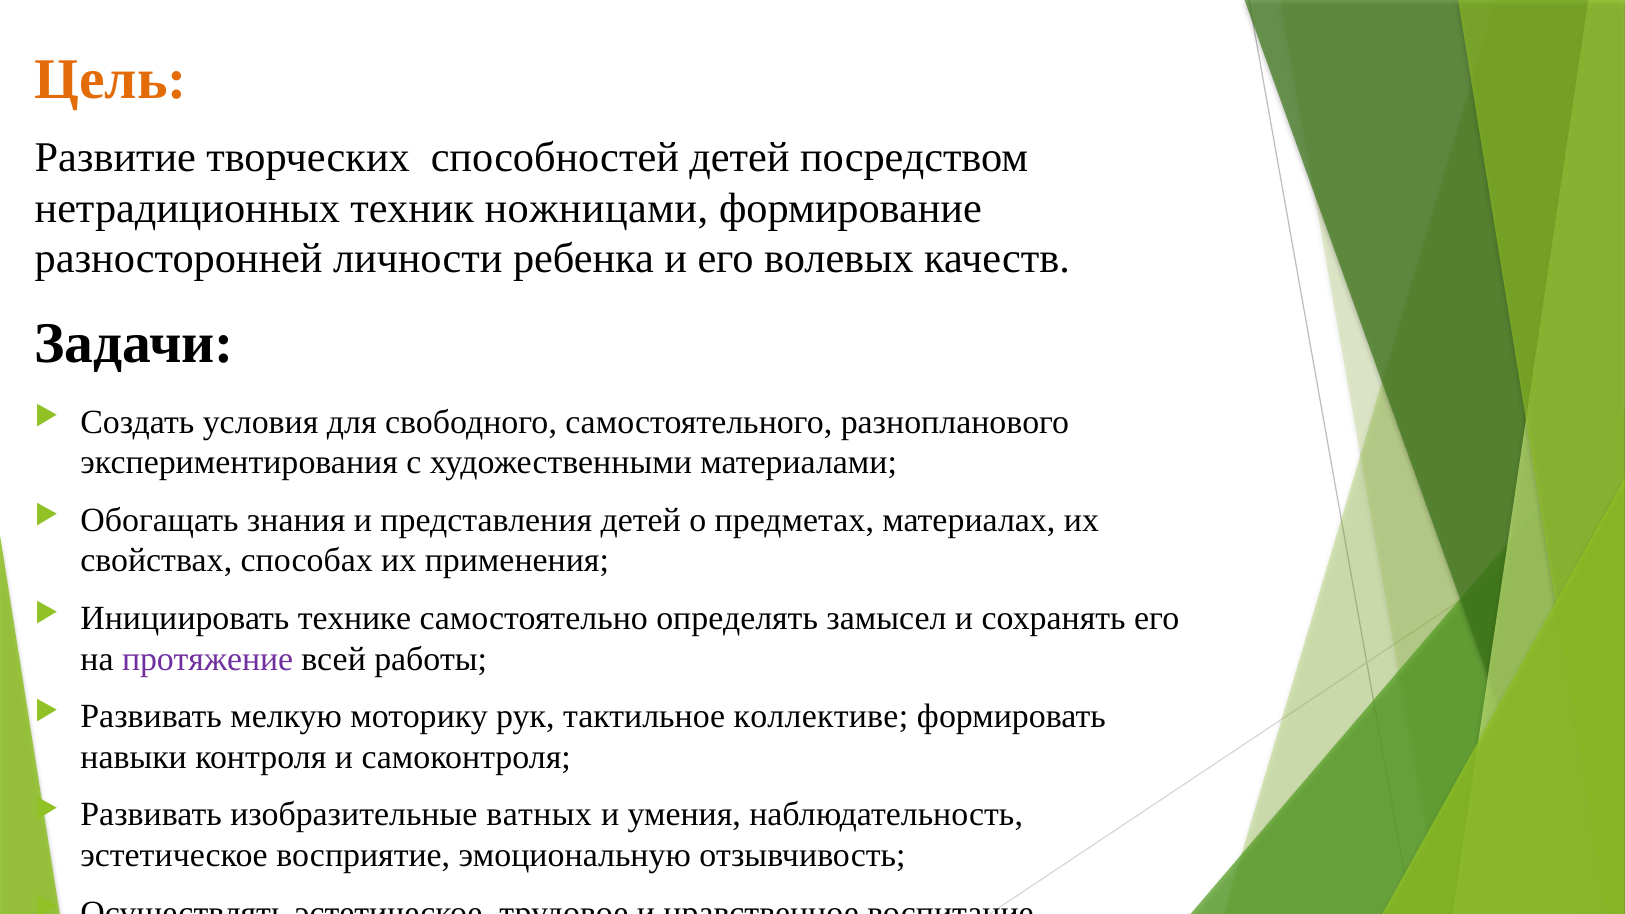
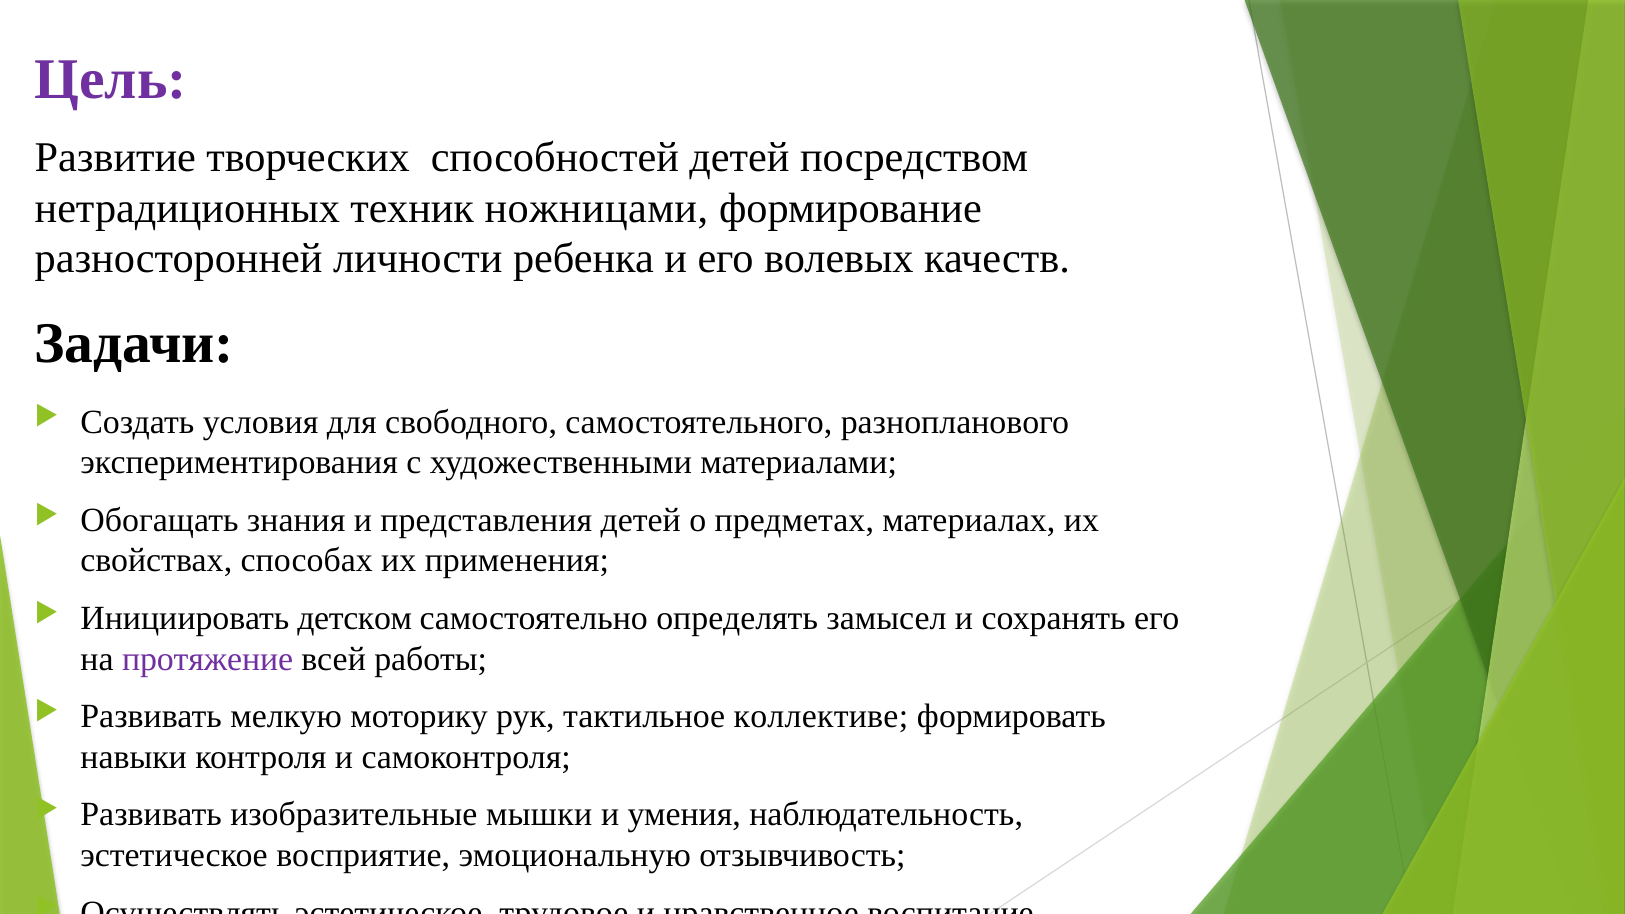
Цель colour: orange -> purple (111, 80)
технике: технике -> детском (355, 618)
ватных: ватных -> мышки (539, 815)
